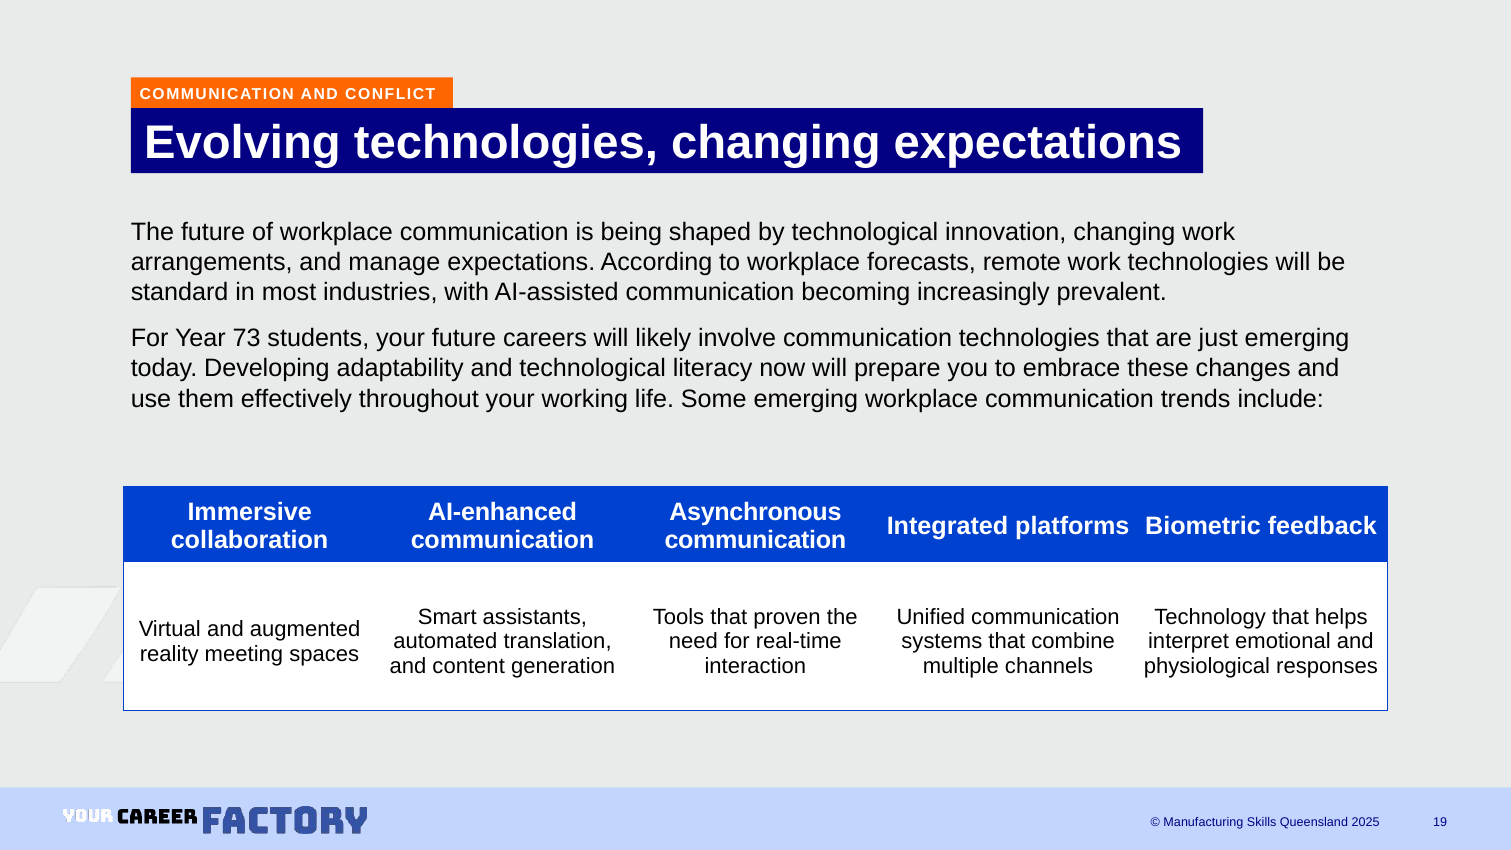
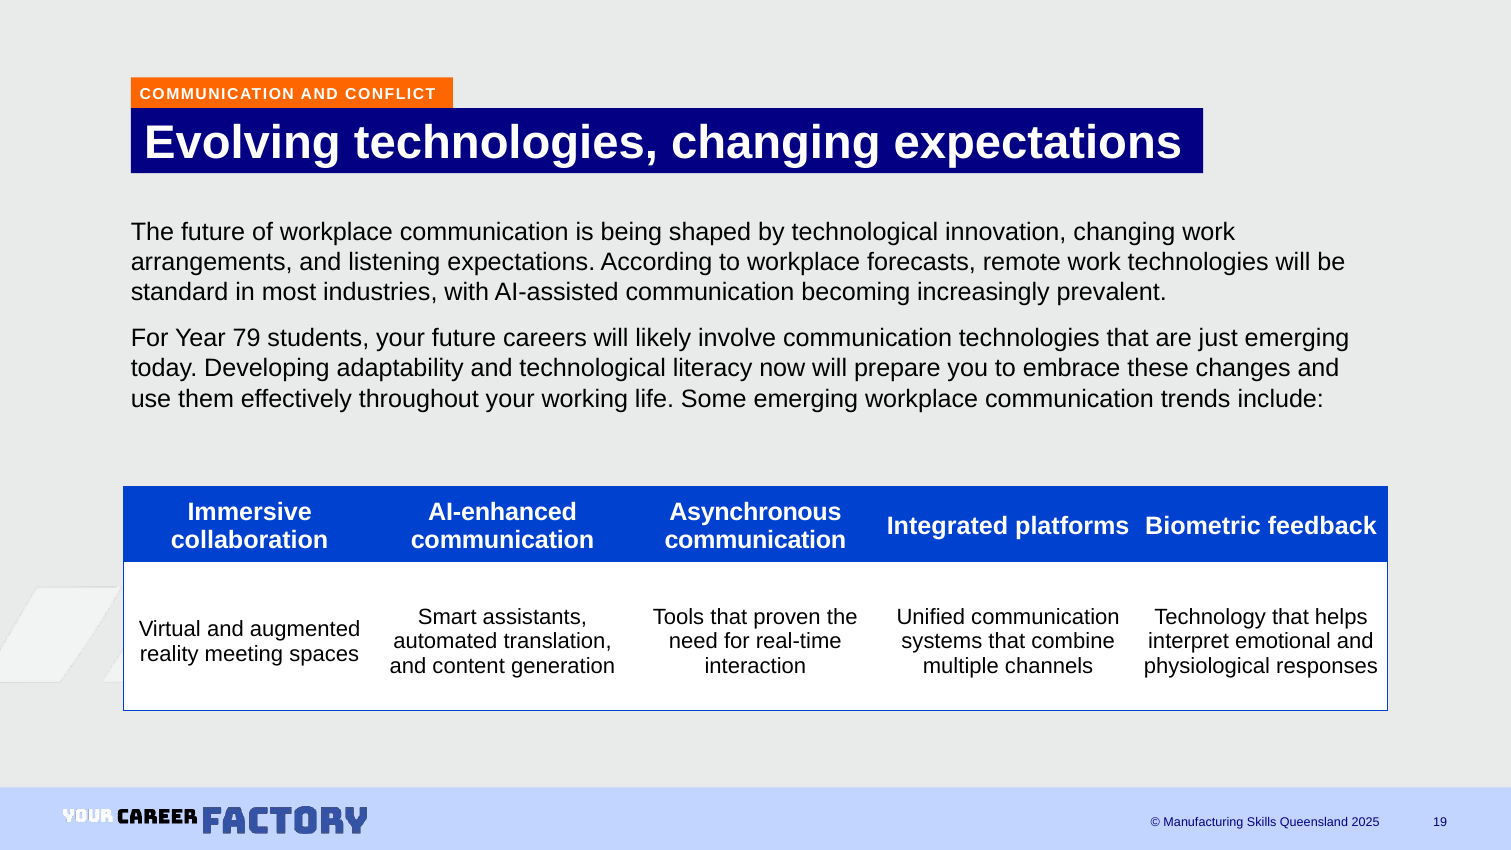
manage: manage -> listening (394, 262)
73: 73 -> 79 (247, 338)
